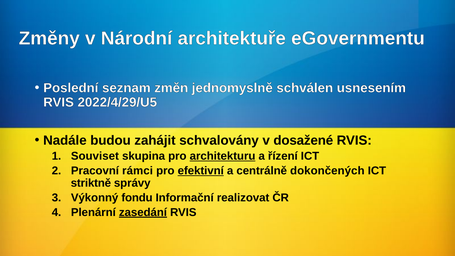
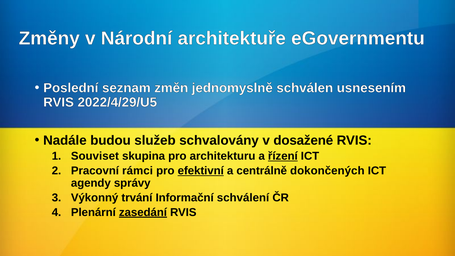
zahájit: zahájit -> služeb (155, 140)
architekturu underline: present -> none (223, 156)
řízení underline: none -> present (283, 156)
striktně: striktně -> agendy (91, 183)
fondu: fondu -> trvání (137, 198)
realizovat: realizovat -> schválení (243, 198)
